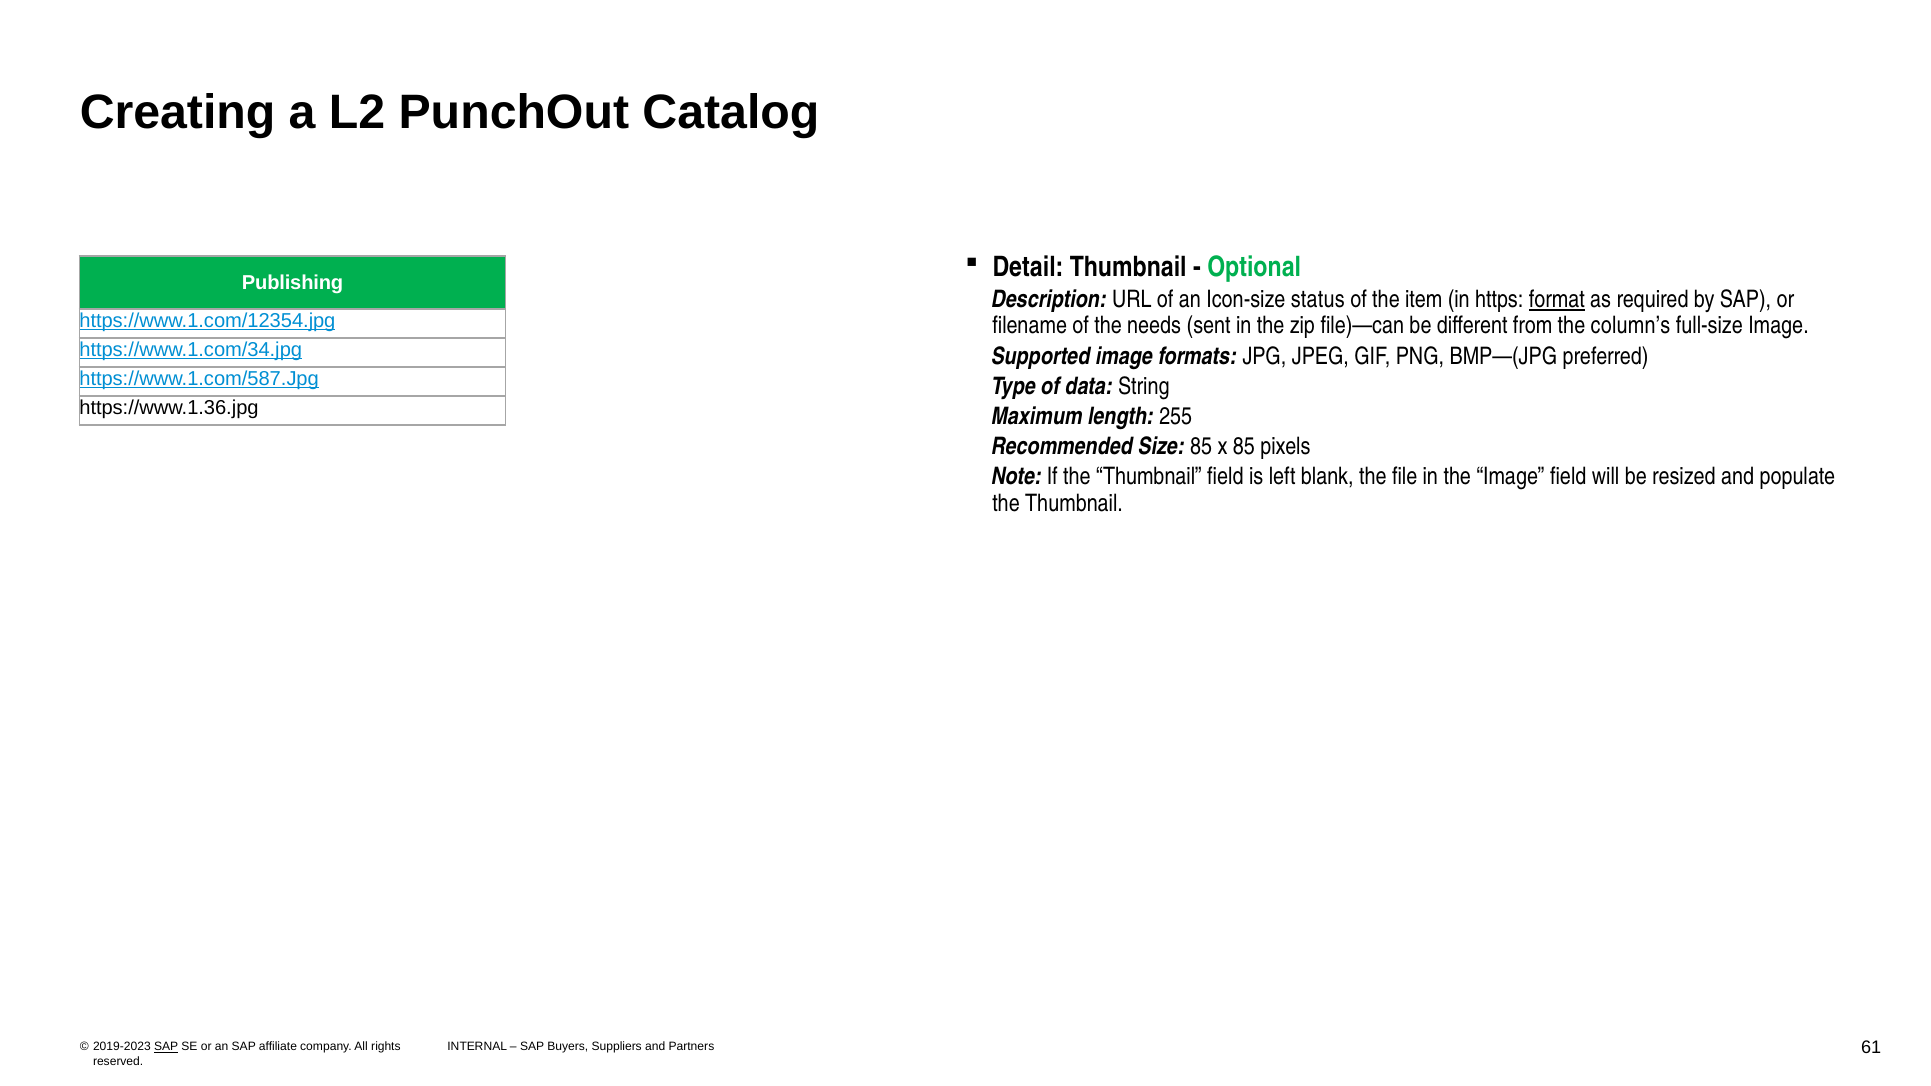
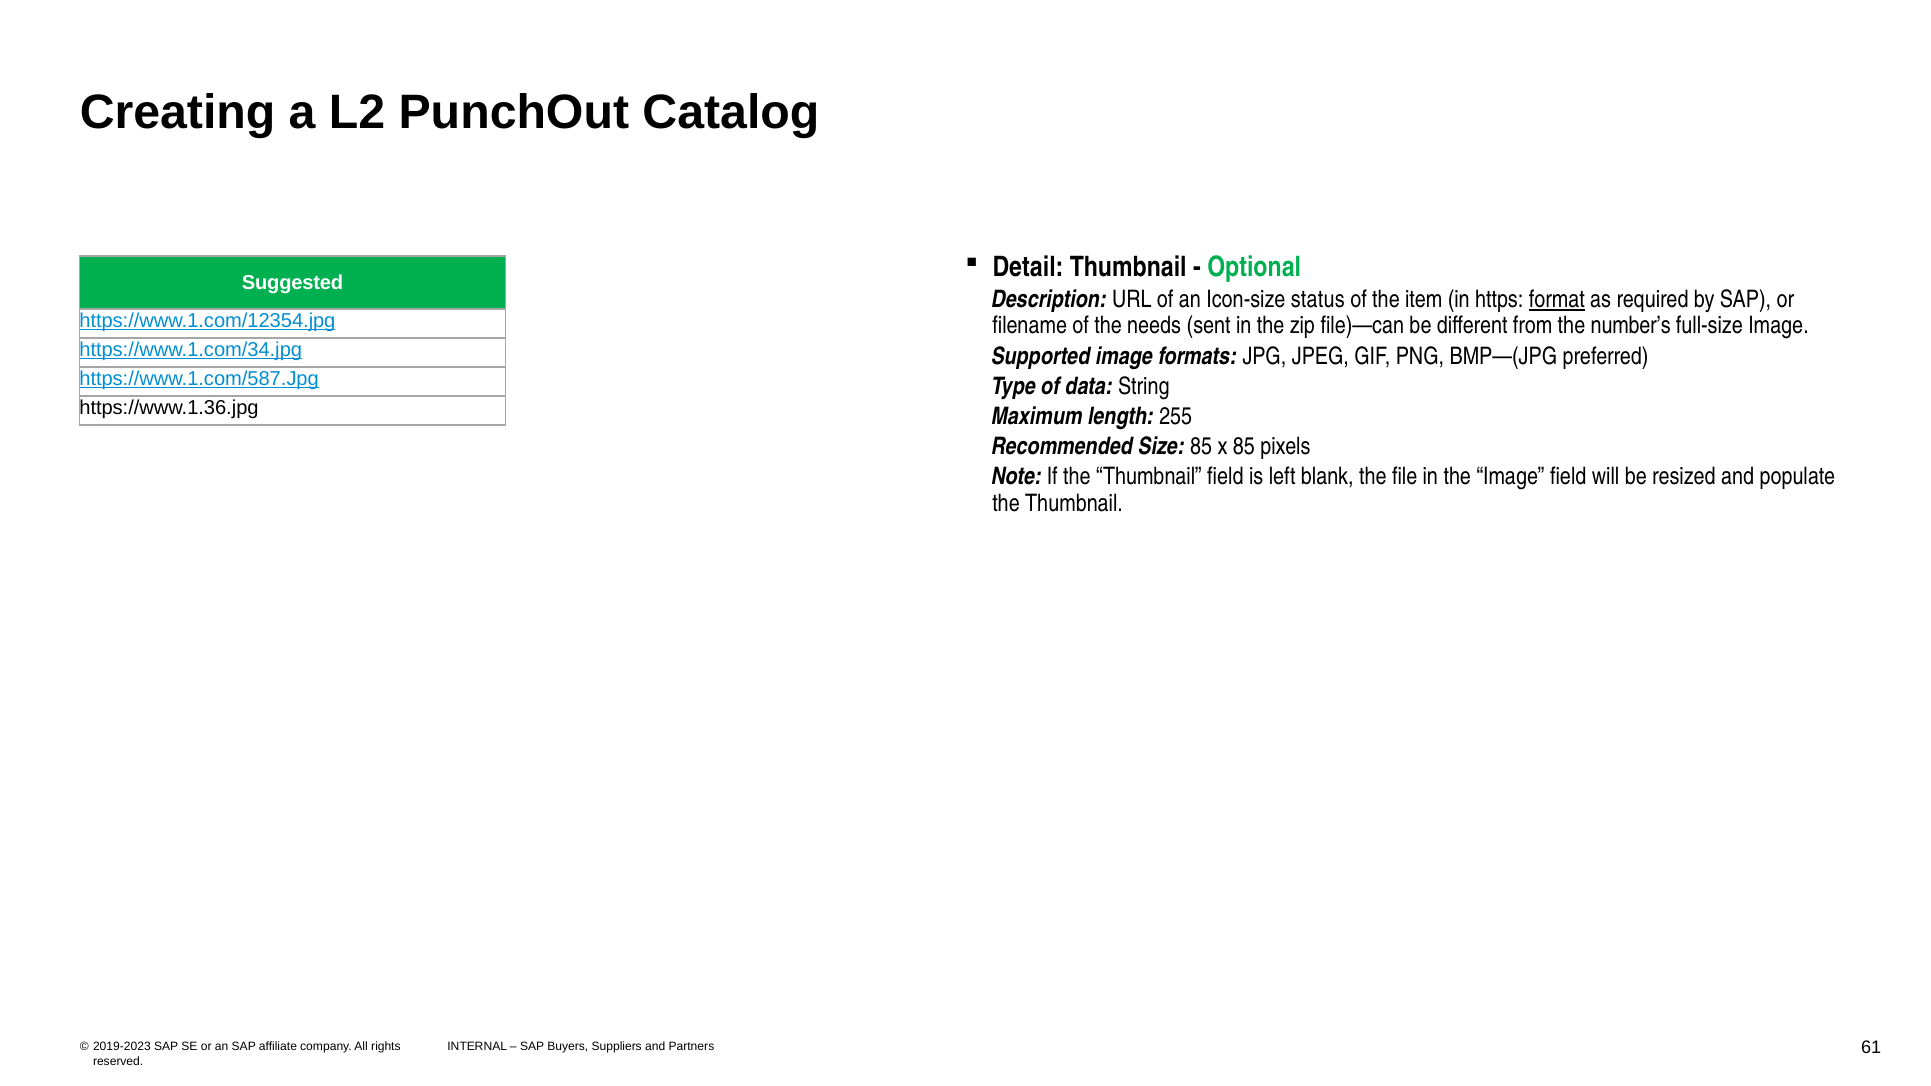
Publishing: Publishing -> Suggested (293, 283)
column’s: column’s -> number’s (1631, 326)
SAP underline: present -> none (166, 1047)
